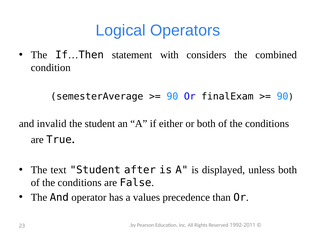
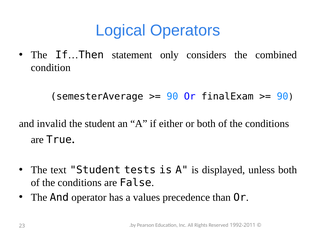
with: with -> only (169, 55)
after: after -> tests (140, 170)
